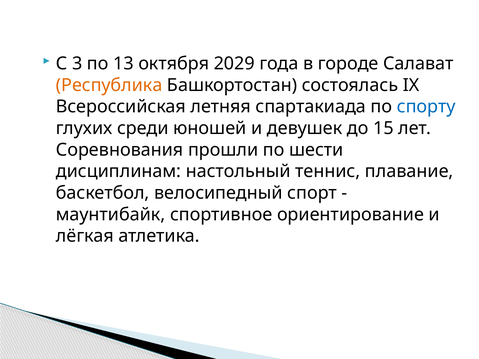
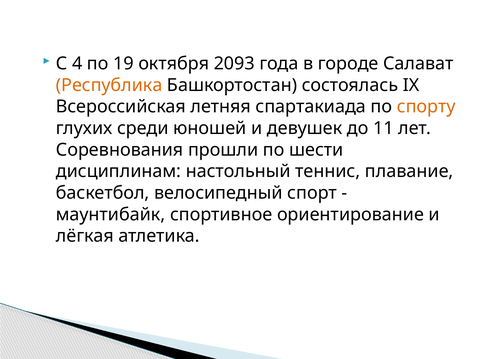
3: 3 -> 4 (77, 64)
13: 13 -> 19 (123, 64)
2029: 2029 -> 2093 (234, 64)
спорту colour: blue -> orange (426, 107)
15: 15 -> 11 (383, 128)
